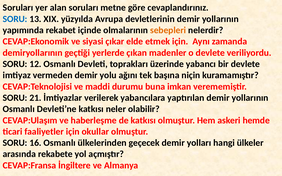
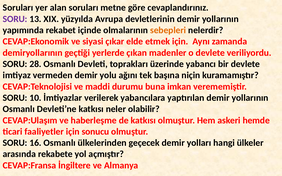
SORU colour: blue -> purple (15, 19)
12: 12 -> 28 (35, 64)
21: 21 -> 10 (35, 98)
okullar: okullar -> sonucu (95, 132)
